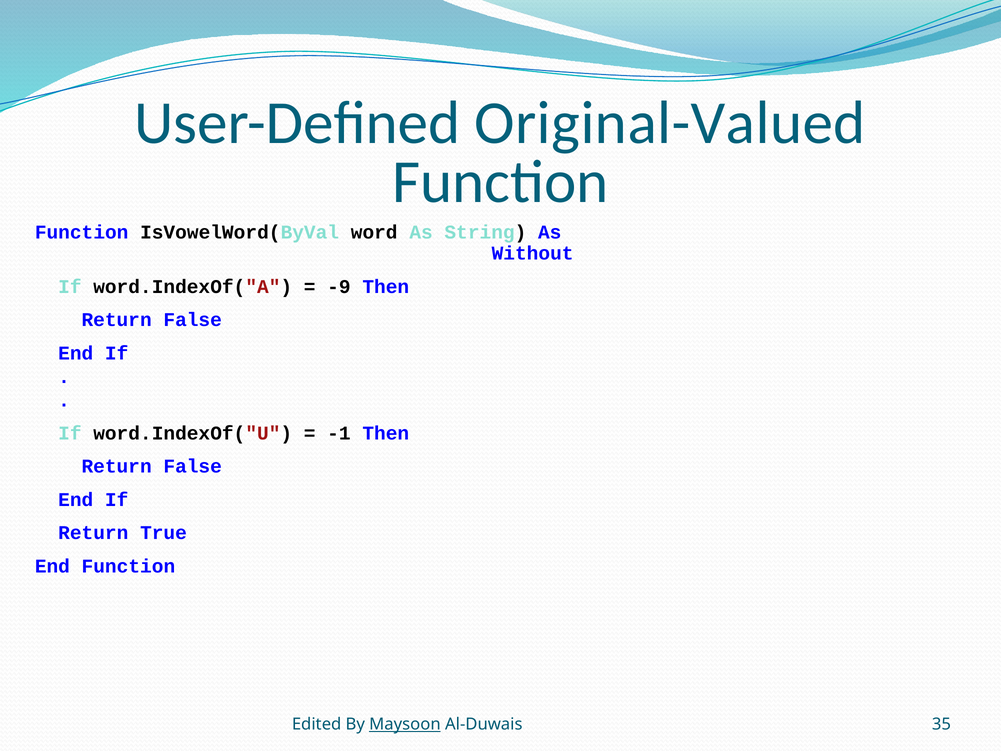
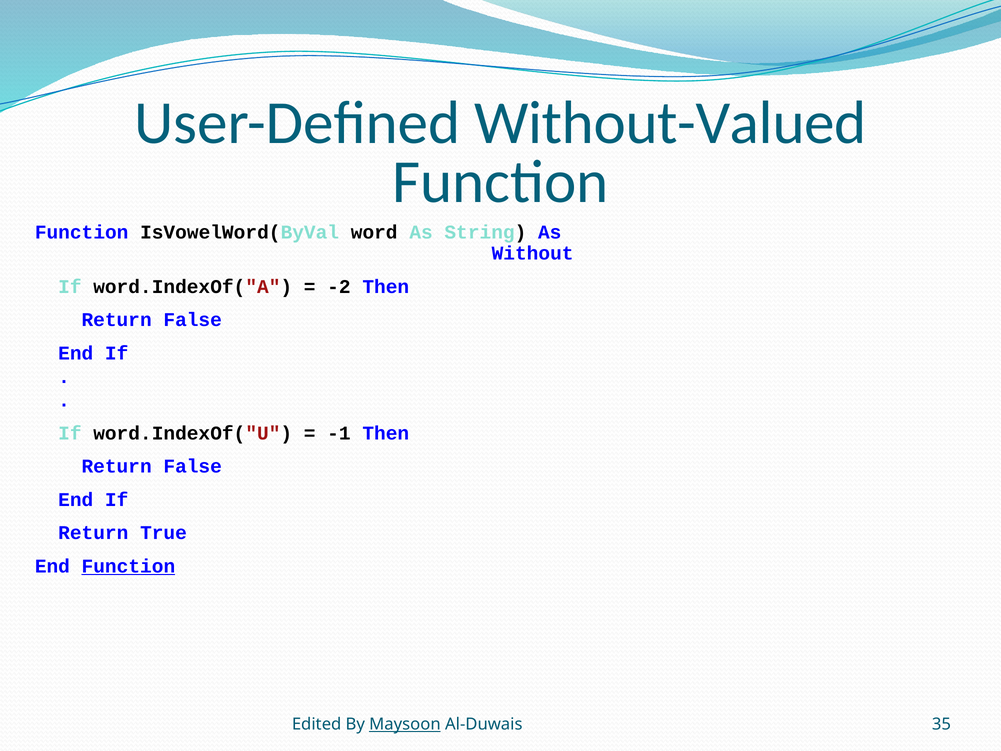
Original-Valued: Original-Valued -> Without-Valued (670, 123)
-9: -9 -> -2 (339, 287)
Function underline: none -> present (128, 566)
